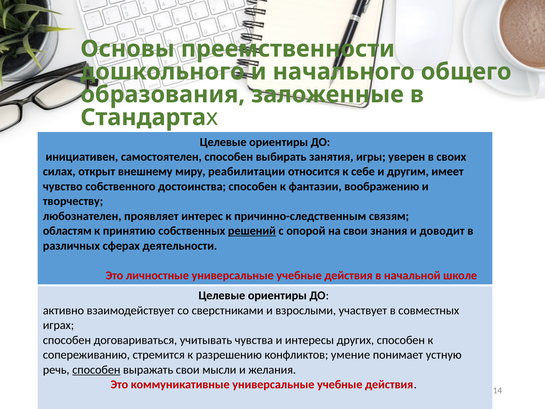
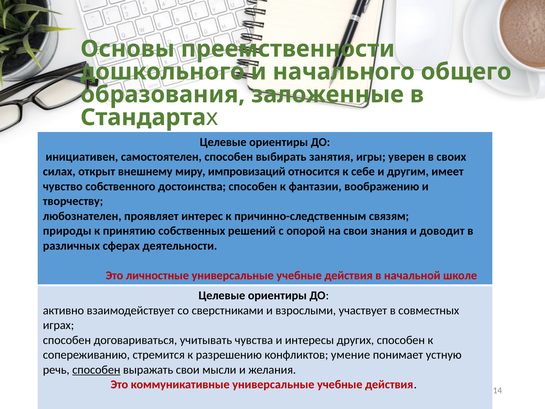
реабилитации: реабилитации -> импровизаций (247, 172)
областям: областям -> природы (67, 231)
решений underline: present -> none (252, 231)
